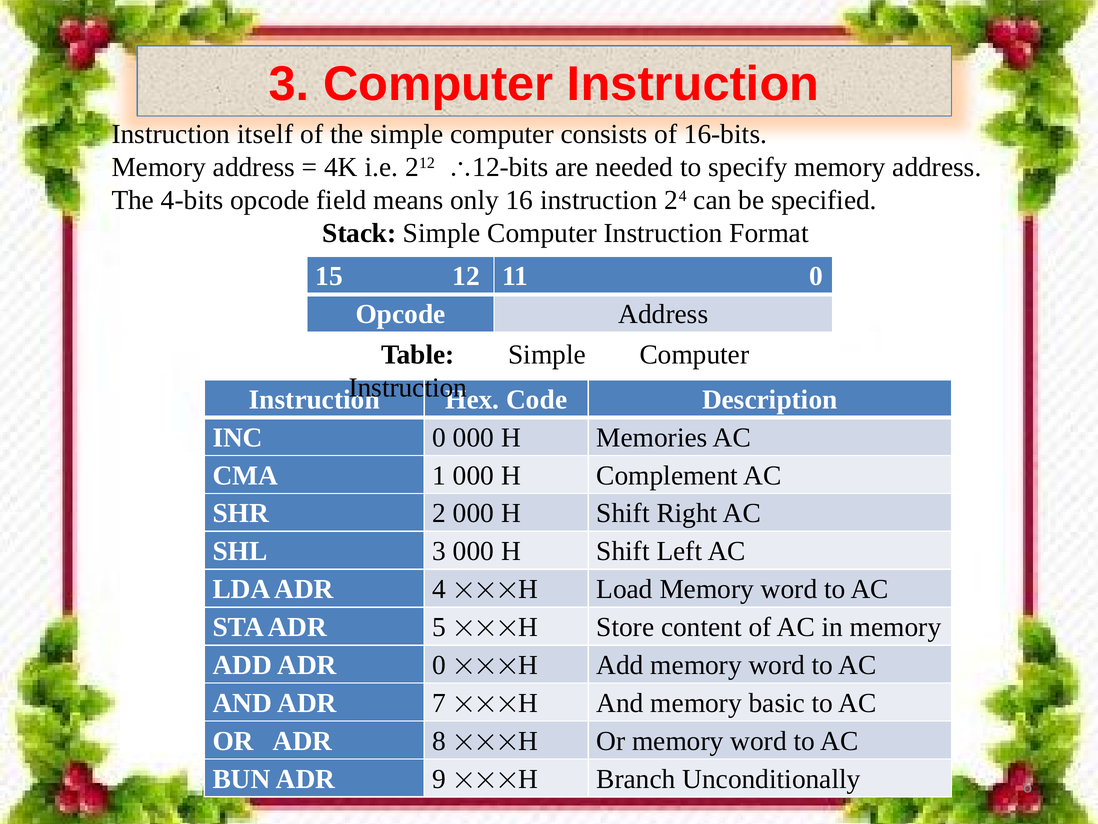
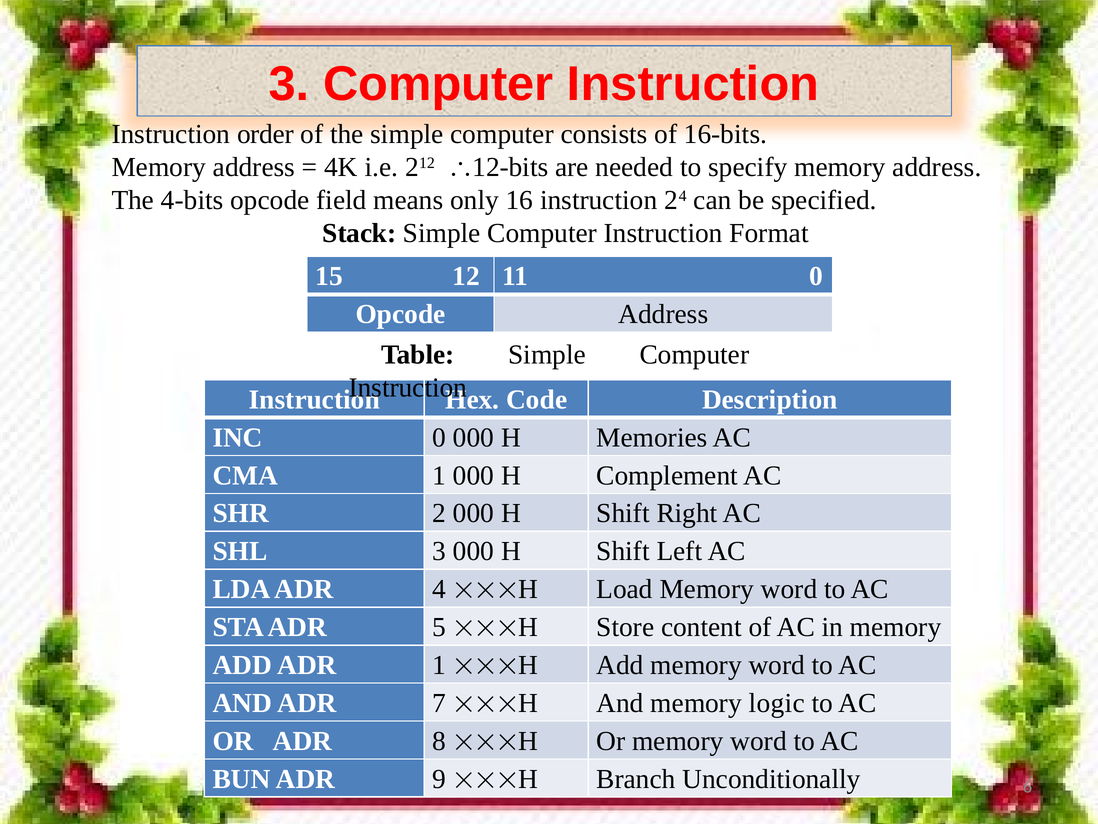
itself: itself -> order (265, 134)
ADR 0: 0 -> 1 (439, 665)
basic: basic -> logic (777, 703)
